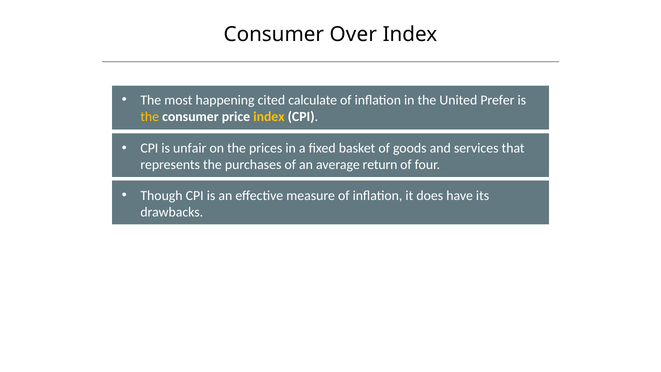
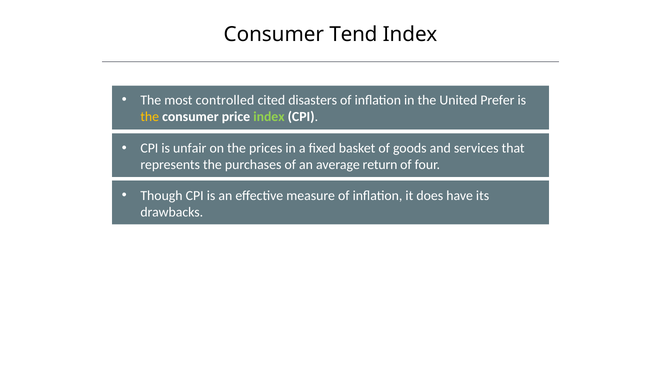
Over: Over -> Tend (353, 35)
happening: happening -> controlled (225, 100)
calculate: calculate -> disasters (313, 100)
index colour: yellow -> light green (269, 117)
